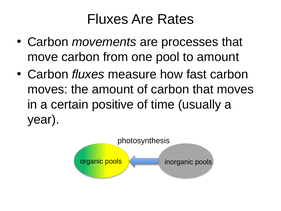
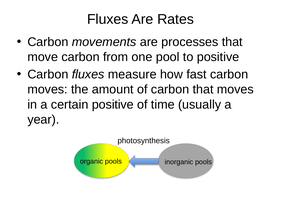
to amount: amount -> positive (218, 57)
